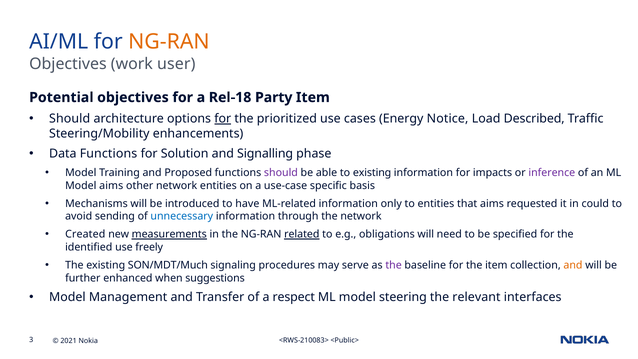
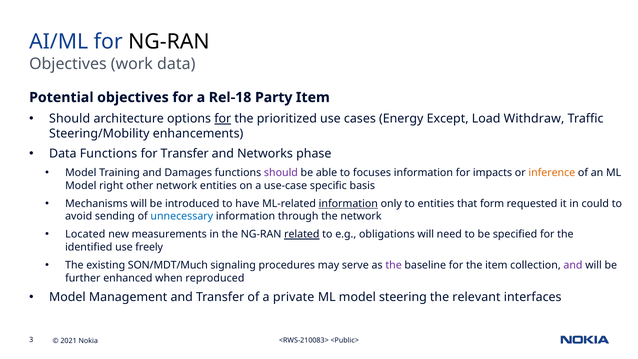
NG-RAN colour: orange -> black (169, 42)
work user: user -> data (176, 64)
Notice: Notice -> Except (448, 119)
Described: Described -> Withdraw (534, 119)
for Solution: Solution -> Transfer (185, 154)
Signalling: Signalling -> Networks (265, 154)
Proposed: Proposed -> Damages (188, 173)
to existing: existing -> focuses (372, 173)
inference colour: purple -> orange (552, 173)
Model aims: aims -> right (111, 185)
information underline: none -> present (348, 204)
that aims: aims -> form (492, 204)
Created: Created -> Located (85, 234)
measurements underline: present -> none (169, 234)
and colour: orange -> purple (573, 265)
suggestions: suggestions -> reproduced (215, 278)
respect: respect -> private (294, 297)
